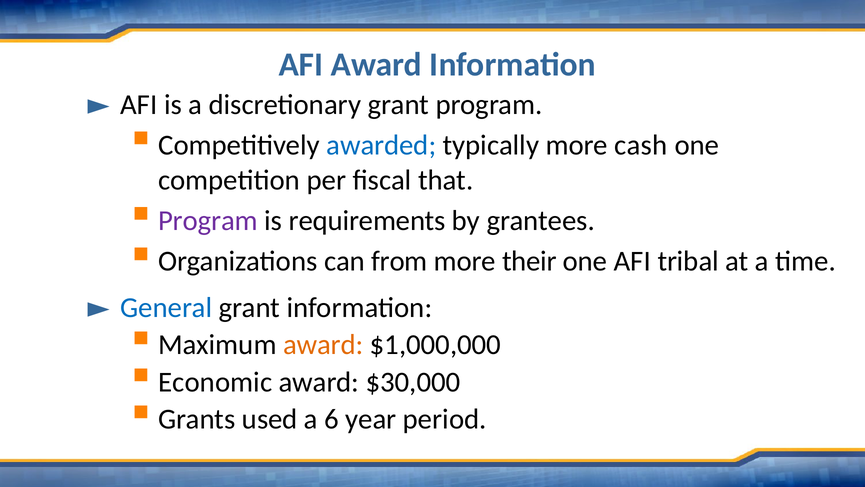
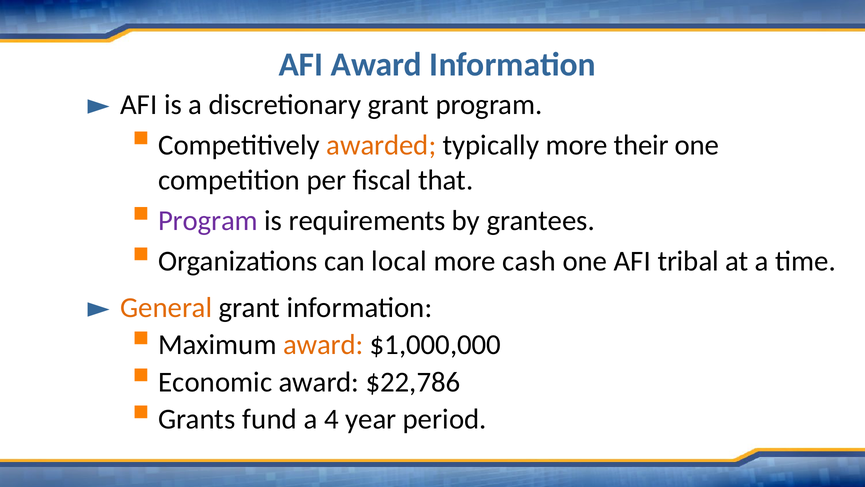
awarded colour: blue -> orange (381, 145)
cash: cash -> their (641, 145)
from: from -> local (399, 261)
their: their -> cash (529, 261)
General colour: blue -> orange (166, 307)
$30,000: $30,000 -> $22,786 (413, 382)
used: used -> fund (270, 419)
6: 6 -> 4 (332, 419)
